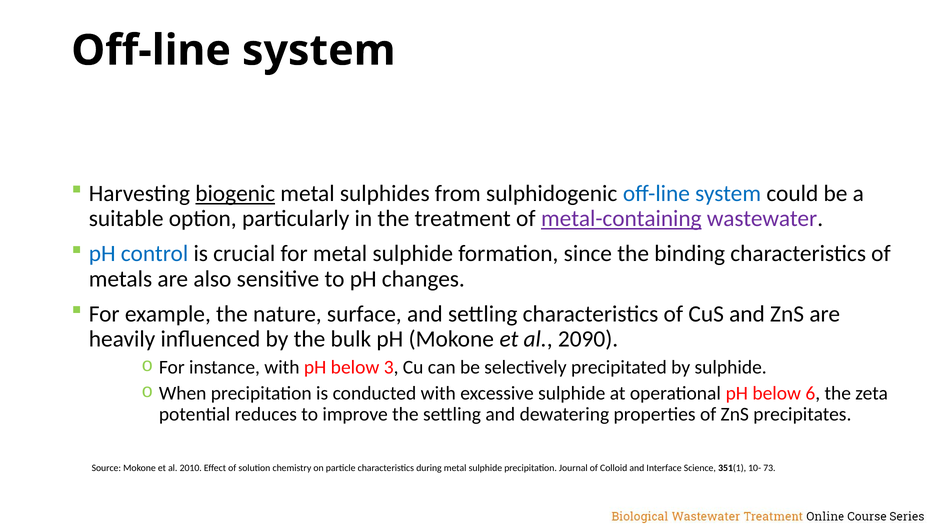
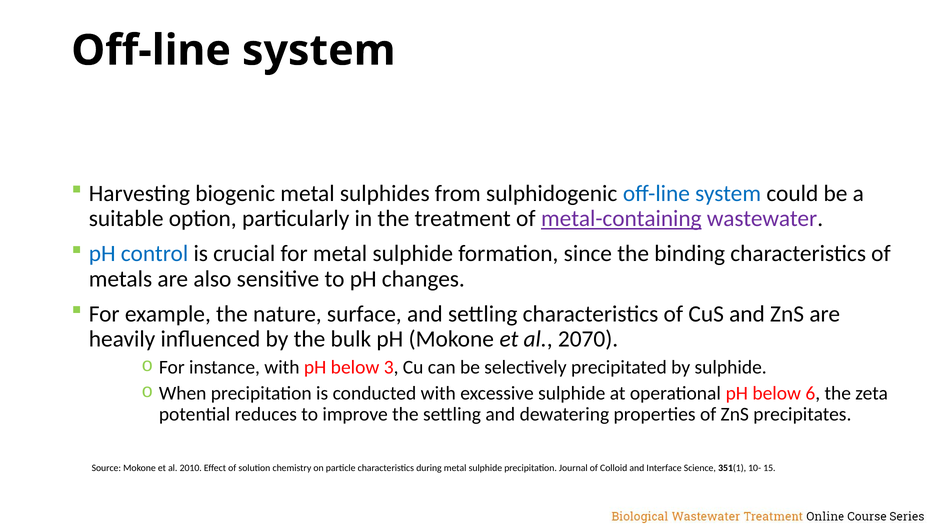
biogenic underline: present -> none (235, 193)
2090: 2090 -> 2070 (588, 339)
73: 73 -> 15 (769, 468)
